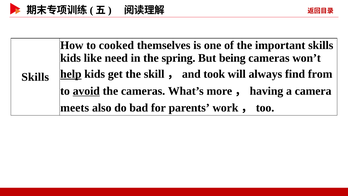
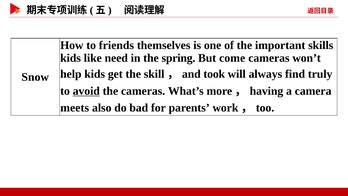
cooked: cooked -> friends (116, 45)
being: being -> come (232, 58)
help underline: present -> none (71, 74)
from: from -> truly (320, 74)
Skills: Skills -> Snow (35, 77)
